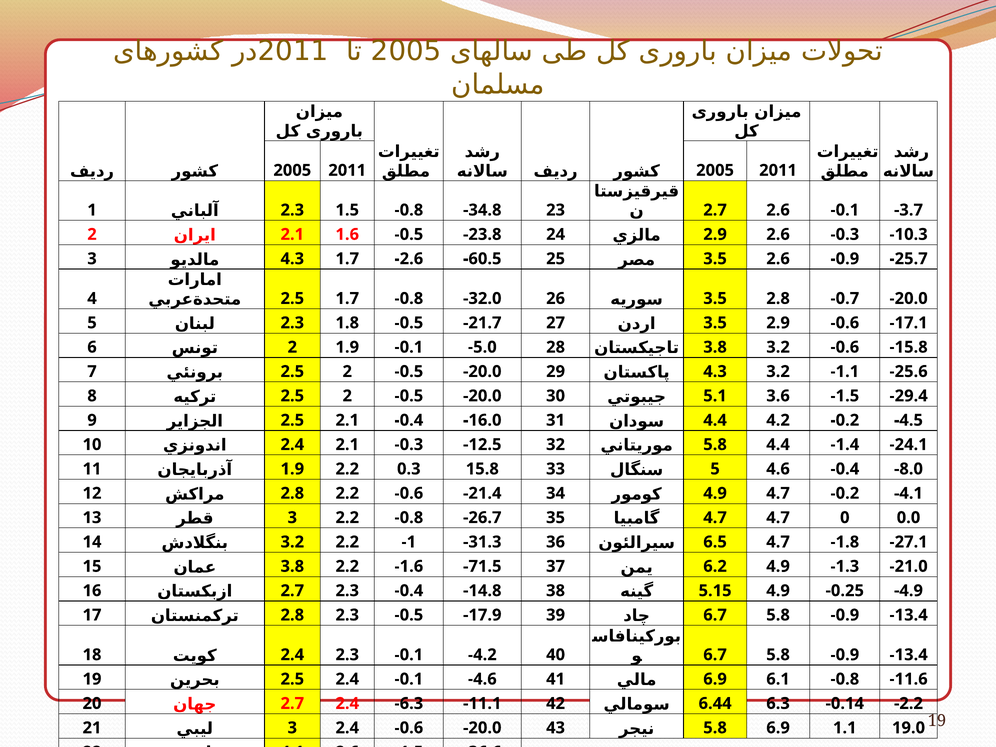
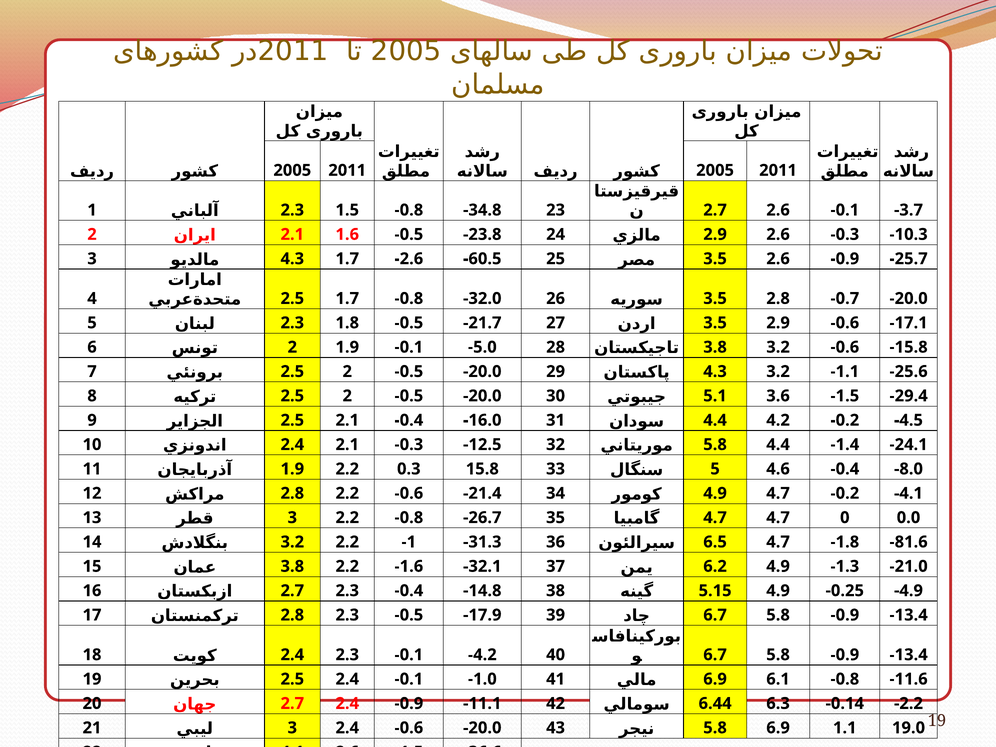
-27.1: -27.1 -> -81.6 (909, 542)
-71.5: -71.5 -> -32.1 (482, 566)
-4.6: -4.6 -> -1.0 (482, 679)
2.4 -6.3: -6.3 -> -0.9 (409, 703)
